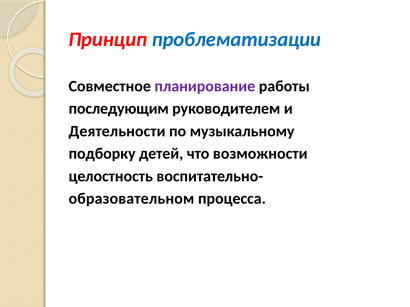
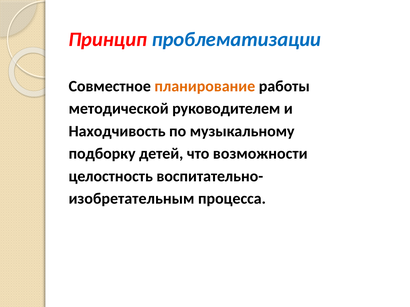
планирование colour: purple -> orange (205, 86)
последующим: последующим -> методической (119, 109)
Деятельности: Деятельности -> Находчивость (117, 131)
образовательном: образовательном -> изобретательным (132, 199)
